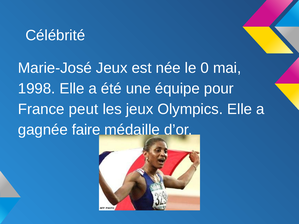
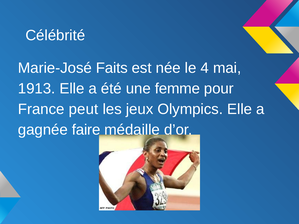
Marie-José Jeux: Jeux -> Faits (112, 68)
0: 0 -> 4 (205, 68)
1998: 1998 -> 1913 (37, 89)
équipe: équipe -> femme (177, 89)
